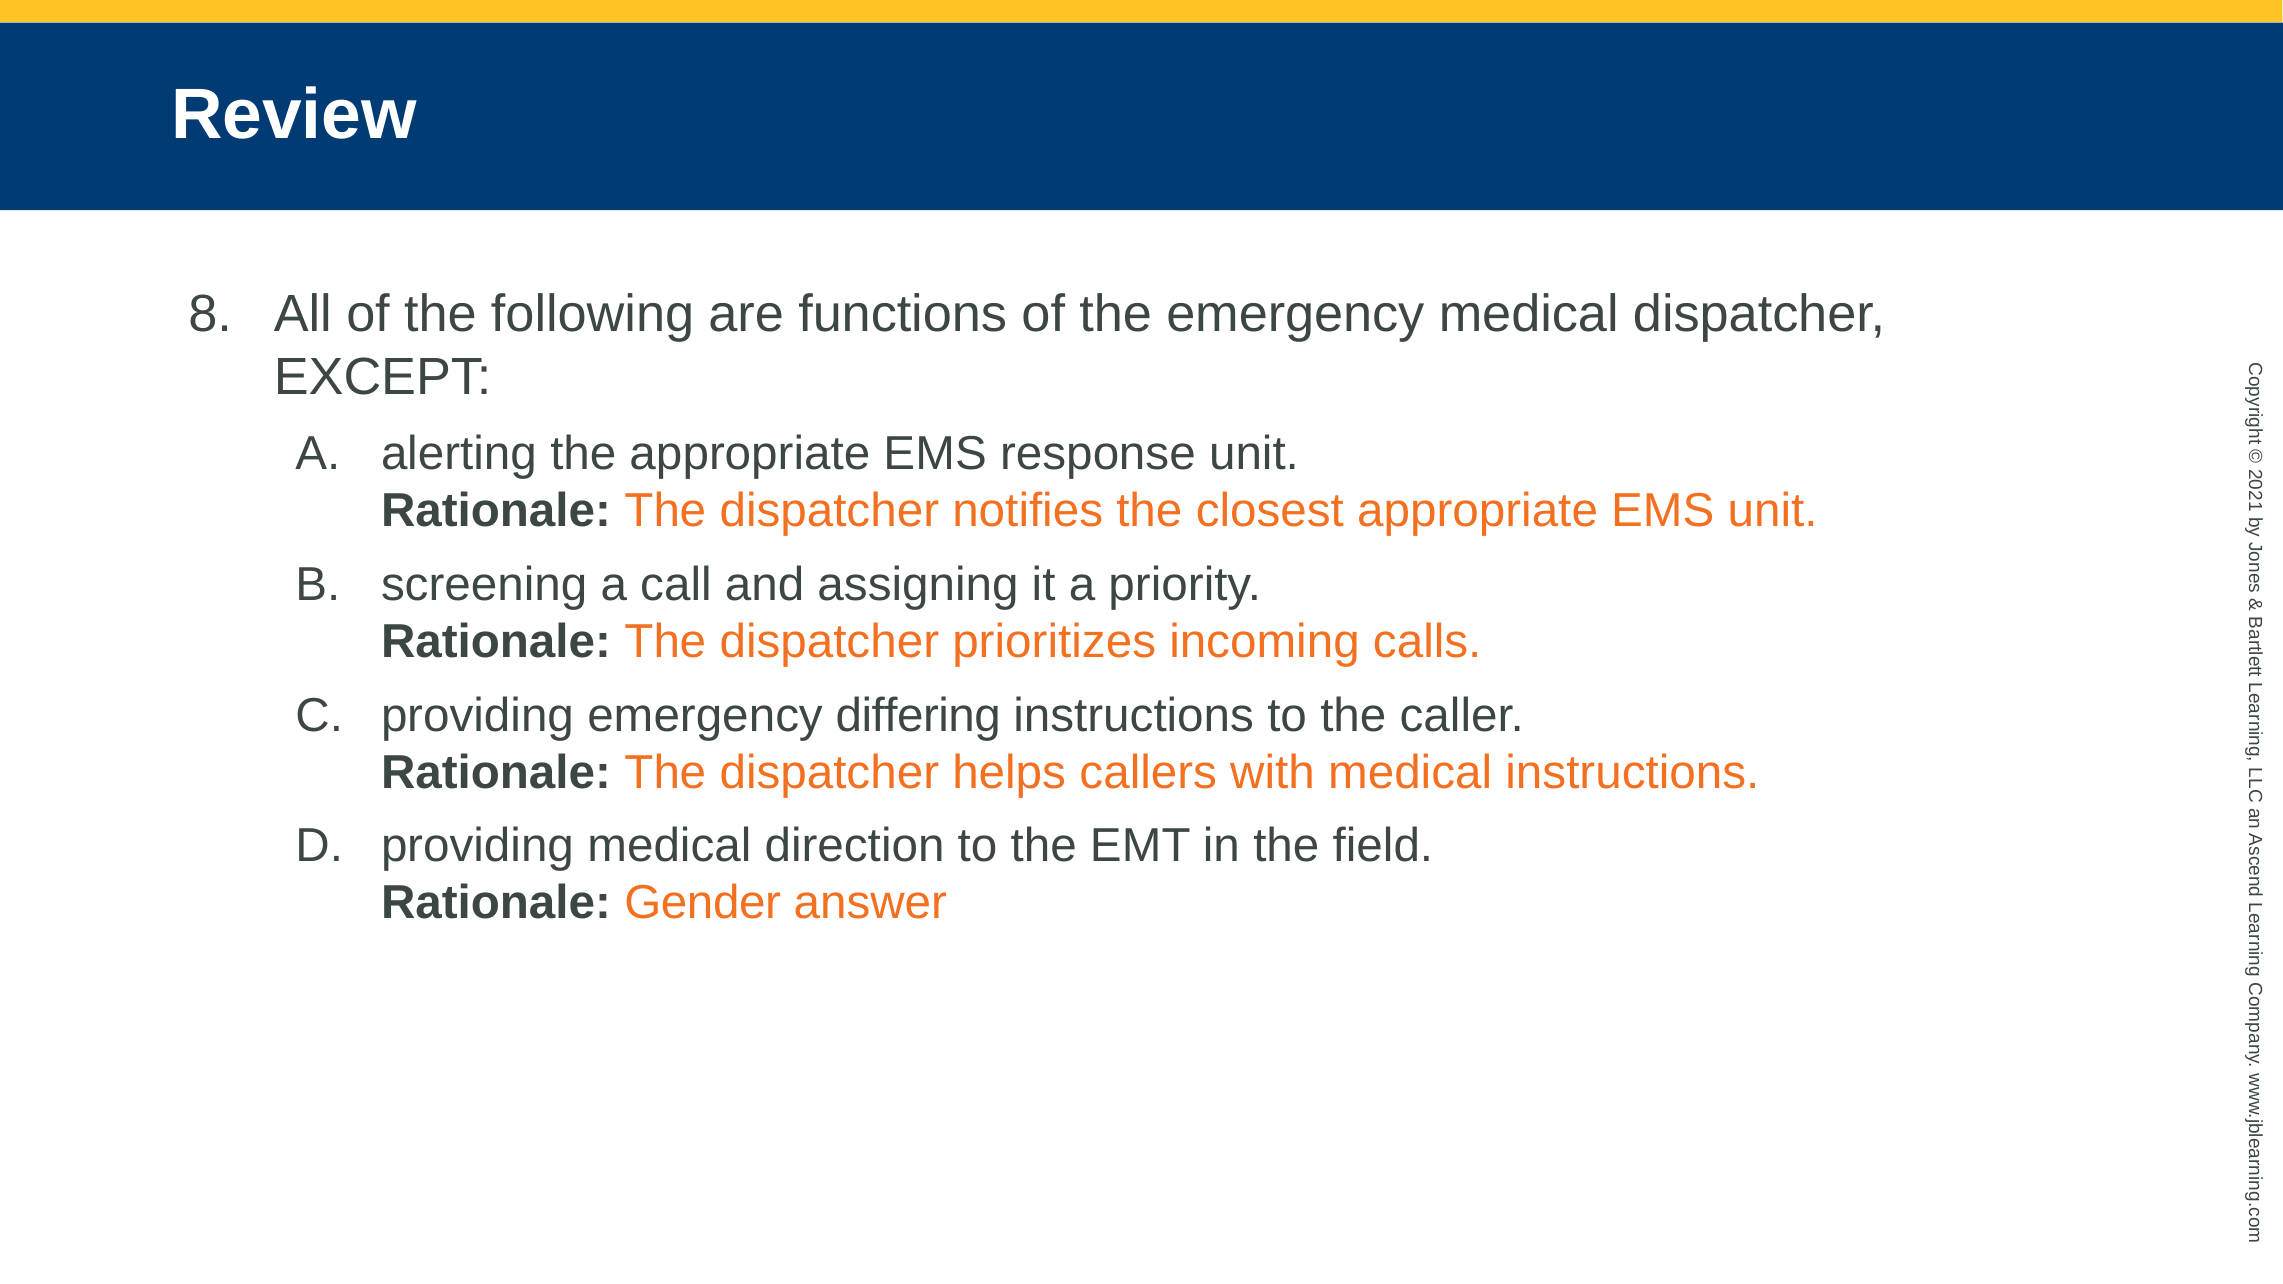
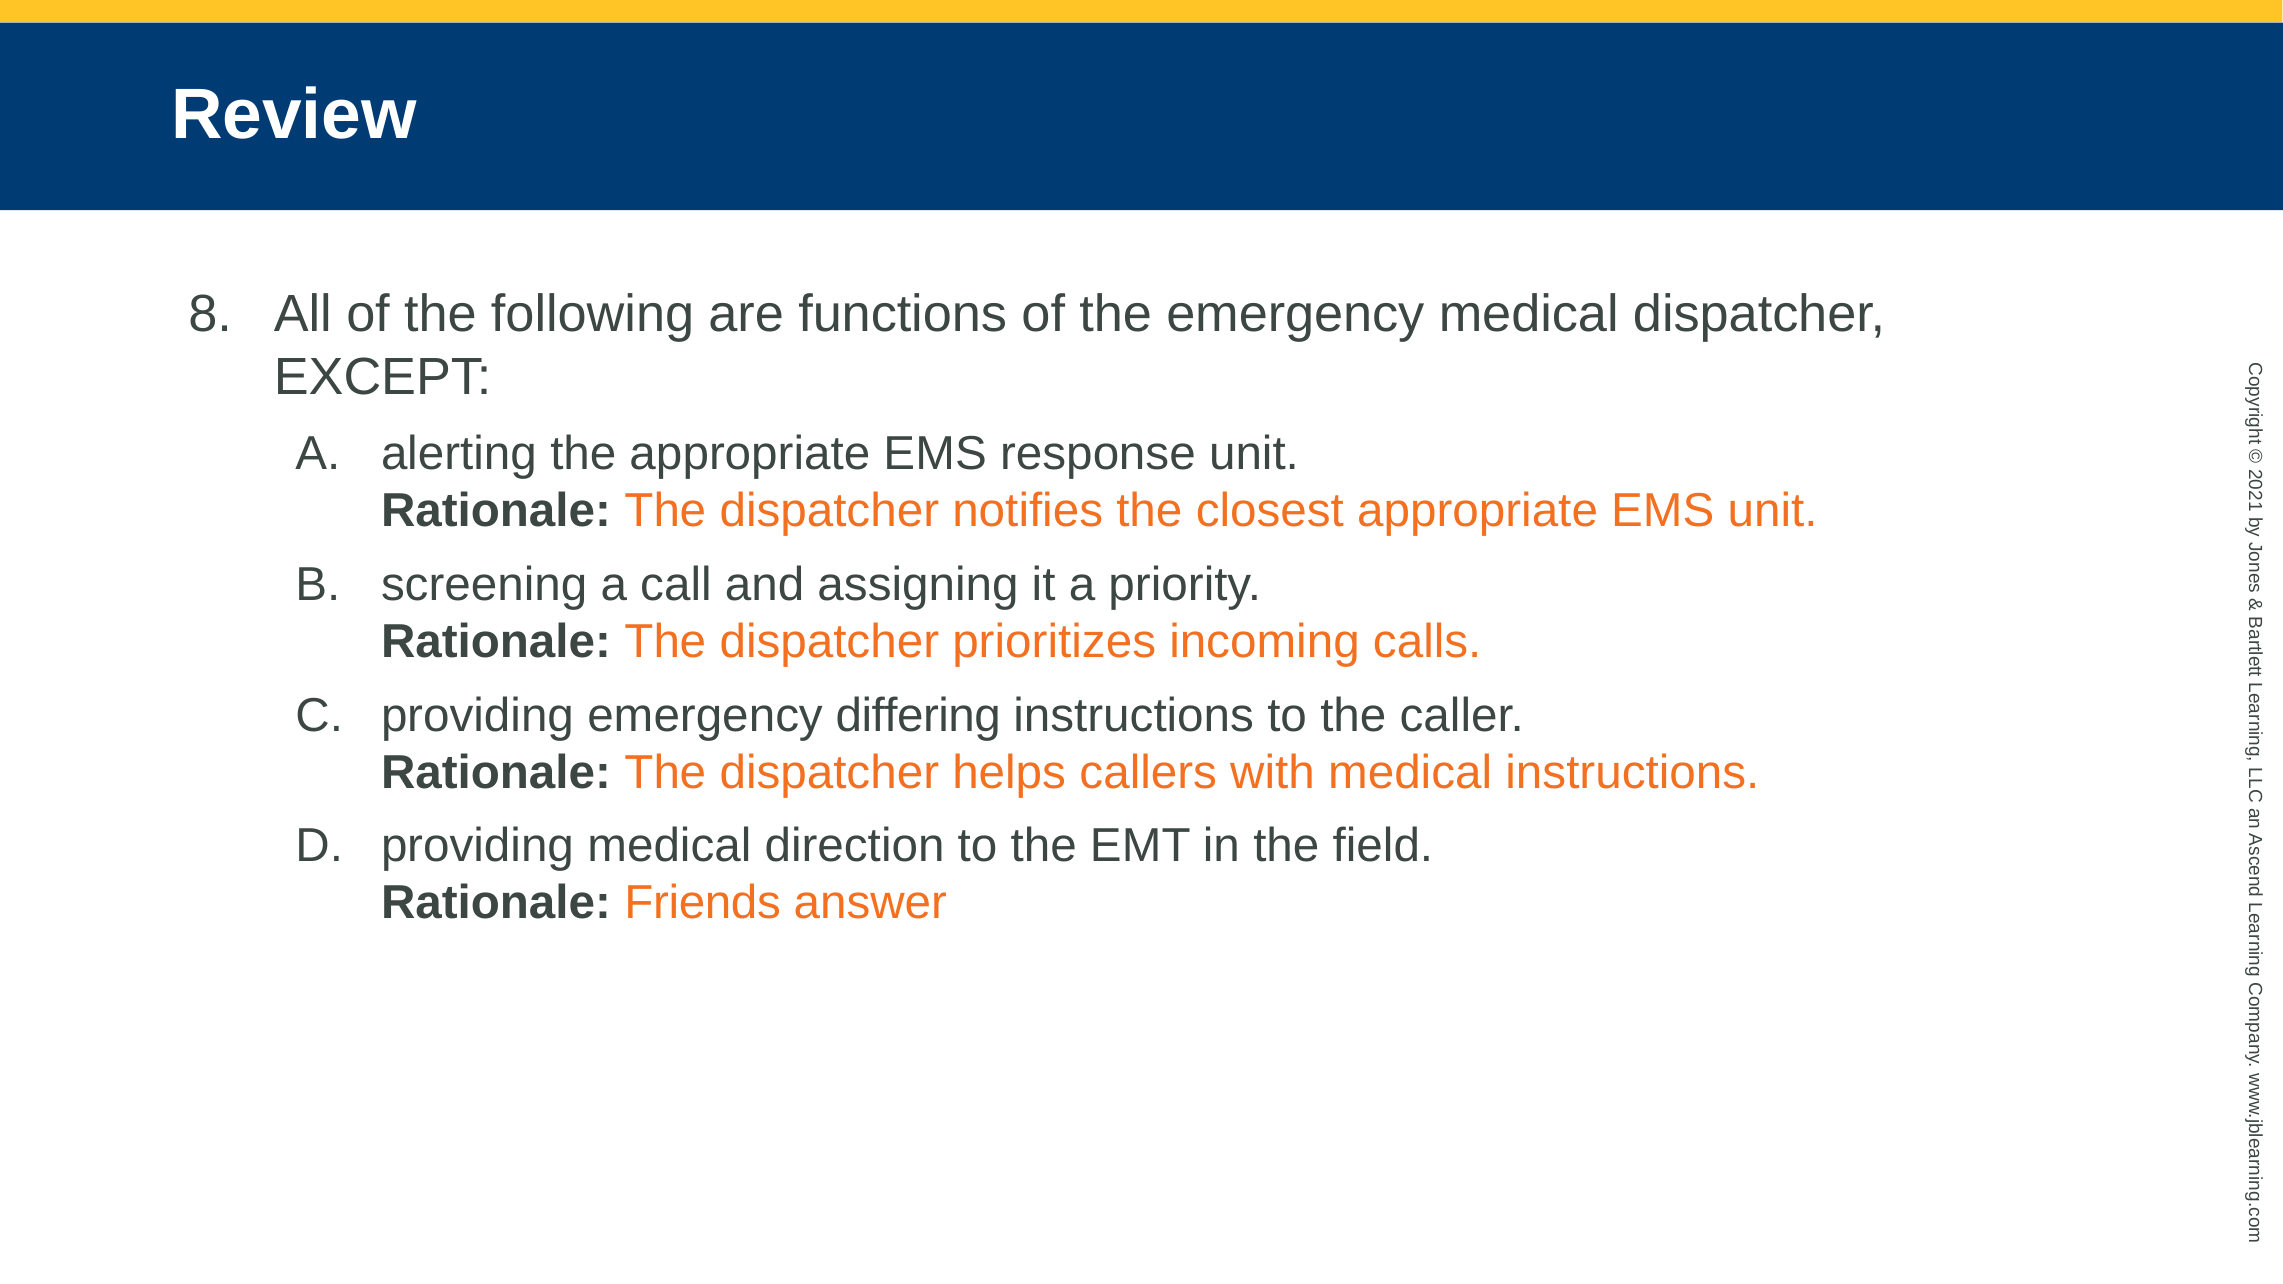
Gender: Gender -> Friends (703, 903)
